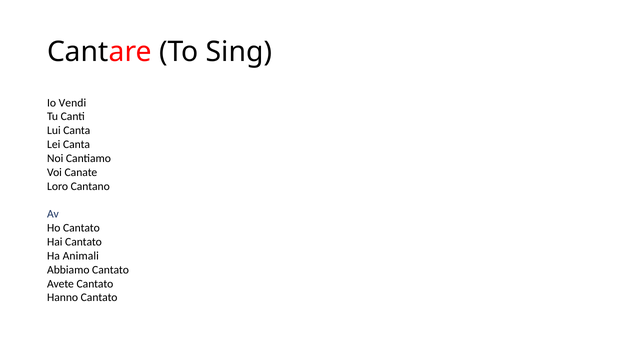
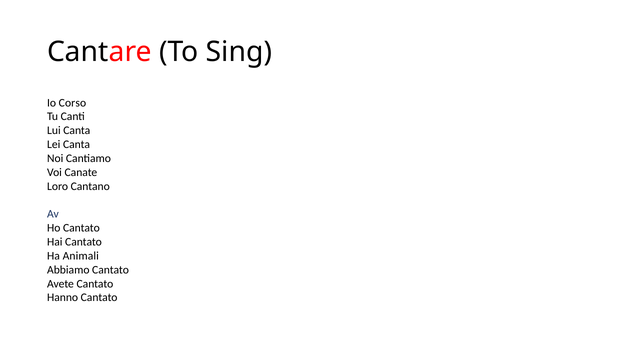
Vendi: Vendi -> Corso (72, 103)
